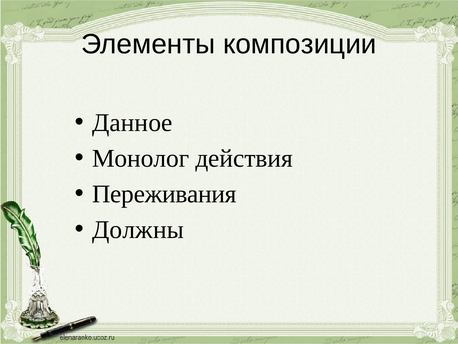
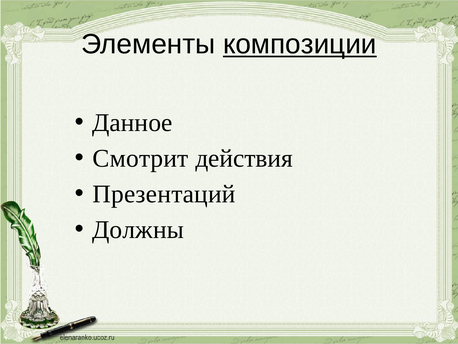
композиции underline: none -> present (300, 44)
Монолог: Монолог -> Смотрит (140, 158)
Переживания: Переживания -> Презентаций (164, 194)
